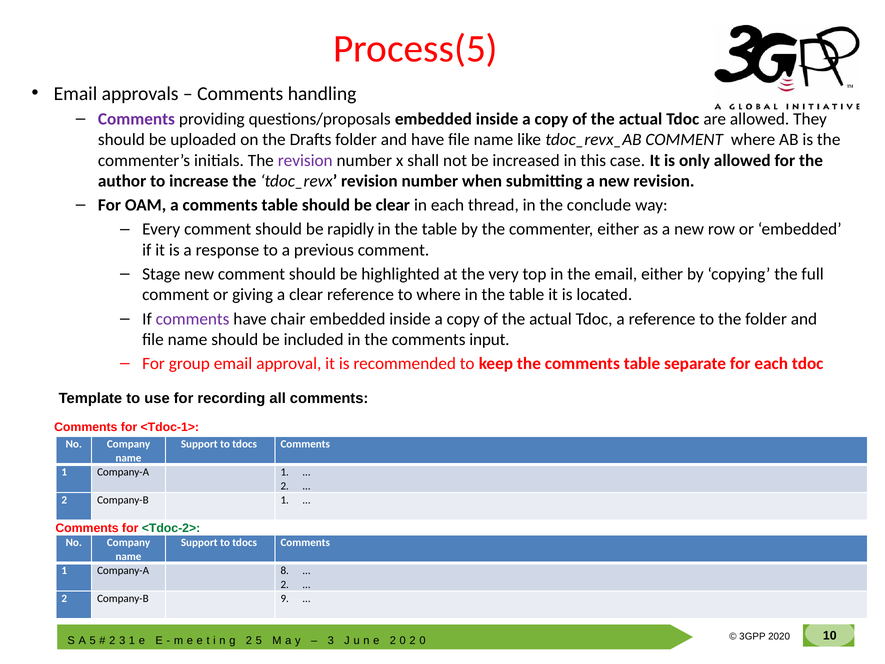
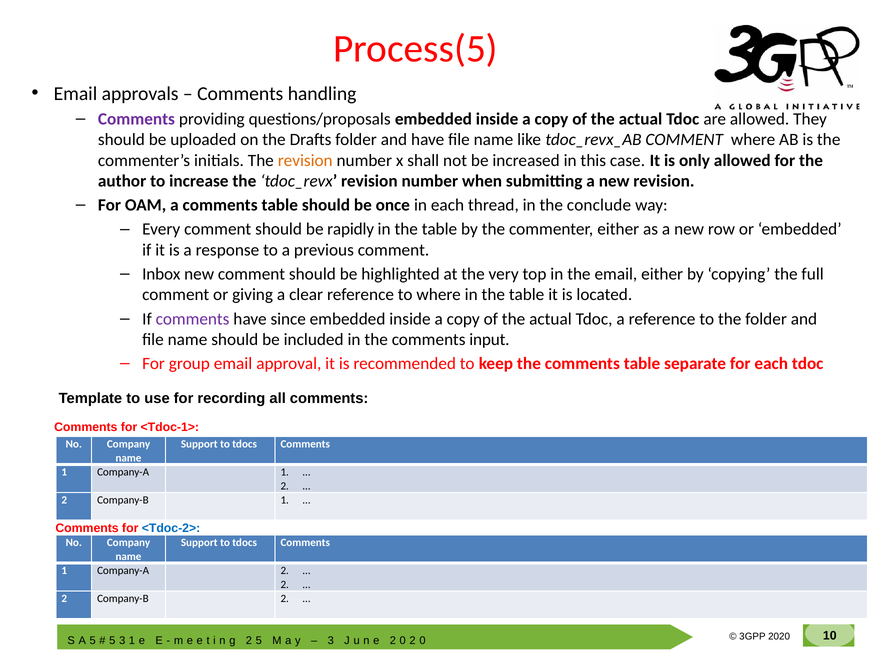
revision colour: purple -> orange (305, 160)
be clear: clear -> once (393, 205)
Stage: Stage -> Inbox (161, 274)
chair: chair -> since (288, 319)
<Tdoc-2> colour: green -> blue (171, 528)
Company-A 8: 8 -> 2 (285, 570)
Company-B 9: 9 -> 2 (285, 598)
2: 2 -> 5 (112, 640)
